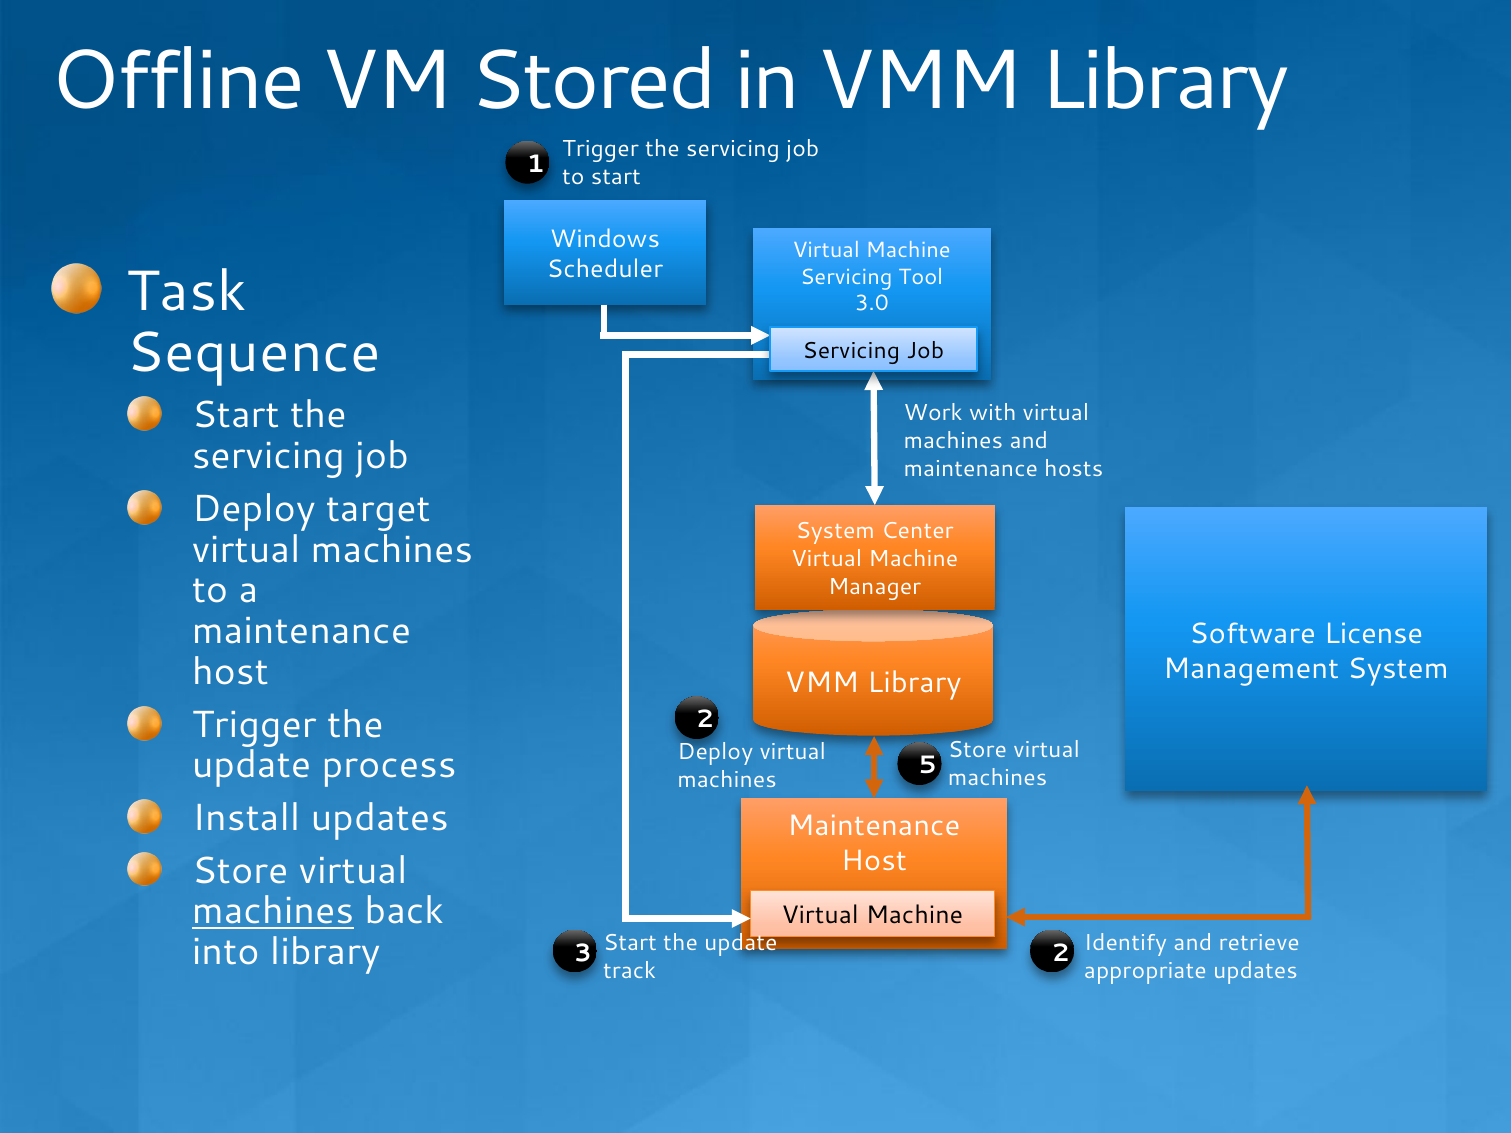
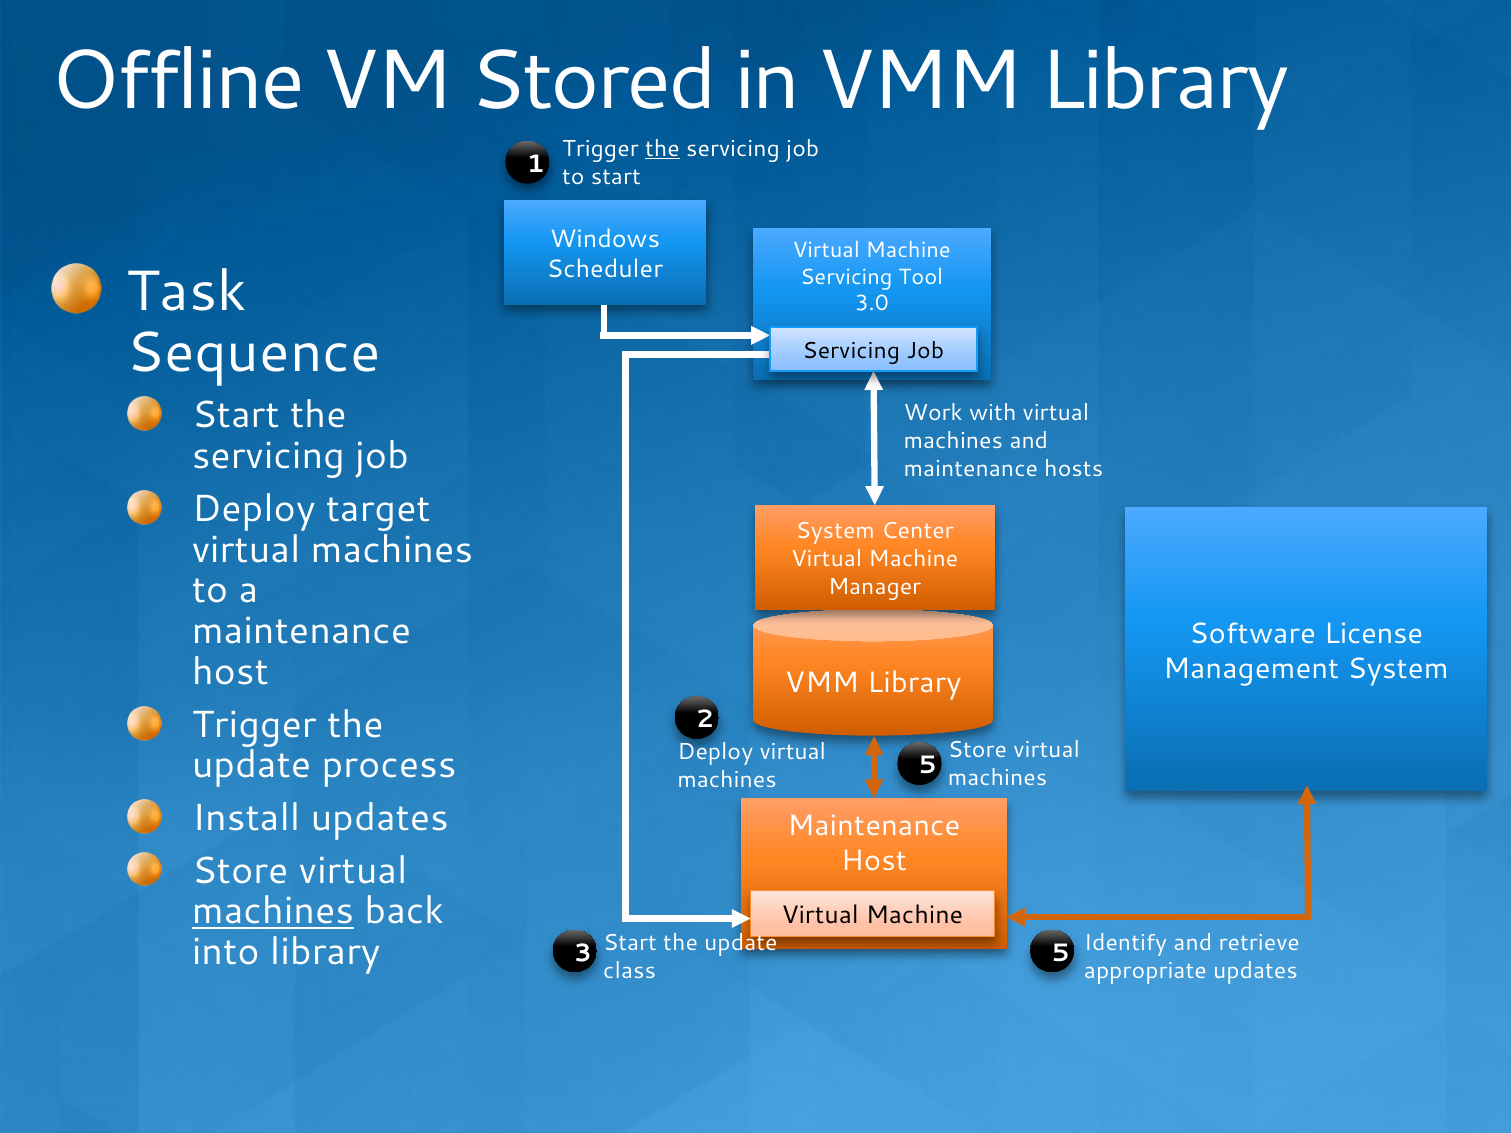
the underline: none -> present (662, 149)
3 2: 2 -> 5 (1061, 953)
track: track -> class (630, 971)
